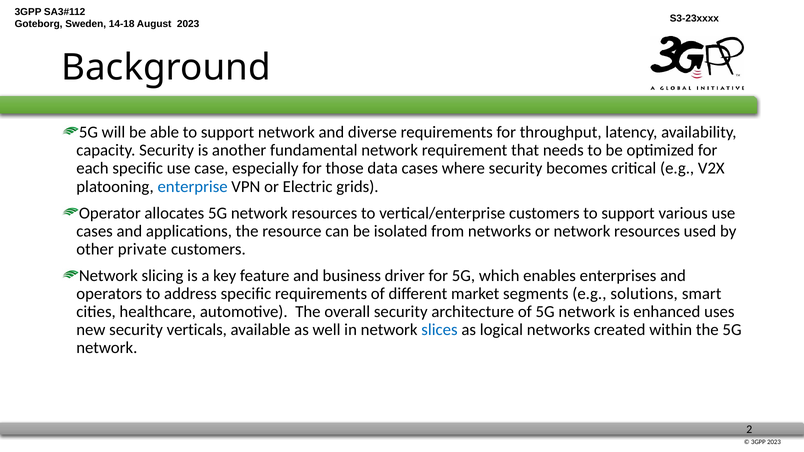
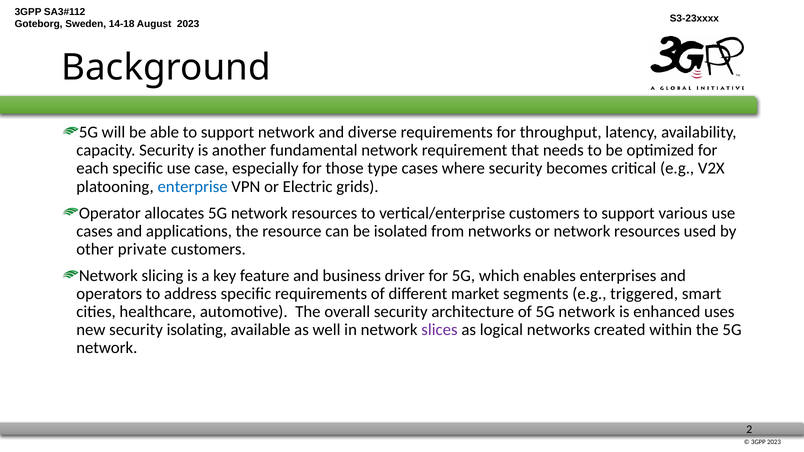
data: data -> type (383, 169)
solutions: solutions -> triggered (644, 294)
verticals: verticals -> isolating (197, 330)
slices colour: blue -> purple (439, 330)
